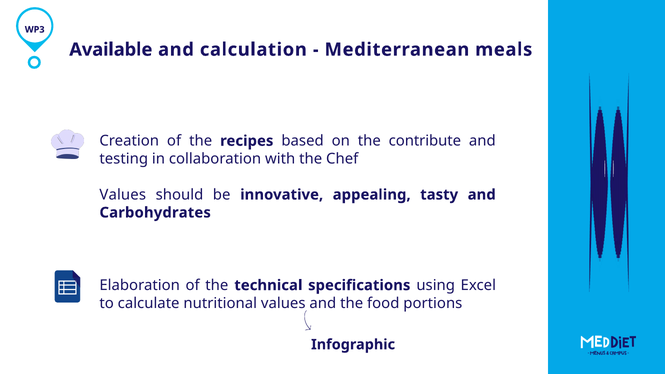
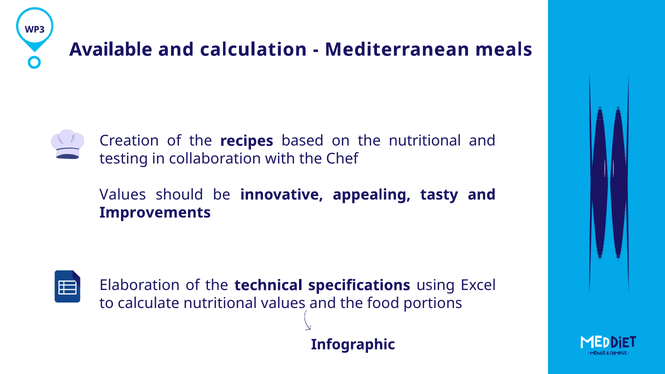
the contribute: contribute -> nutritional (425, 141)
Carbohydrates: Carbohydrates -> Improvements (155, 213)
